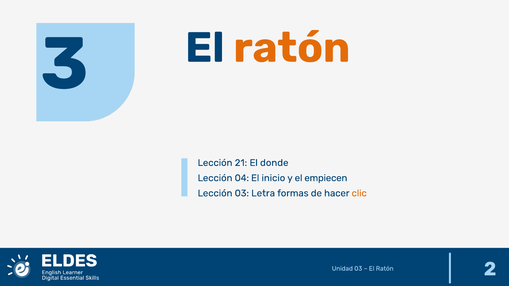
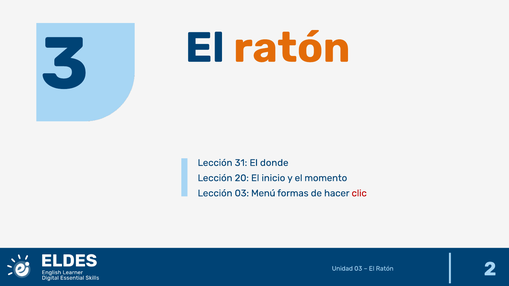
21: 21 -> 31 (241, 163)
04: 04 -> 20 (242, 178)
empiecen: empiecen -> momento (326, 178)
Letra: Letra -> Menú (263, 193)
clic colour: orange -> red (359, 193)
